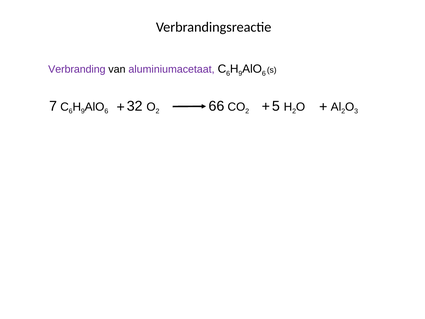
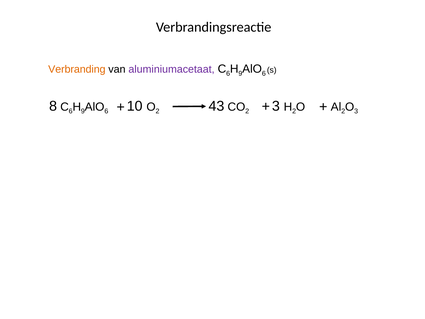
Verbranding colour: purple -> orange (77, 69)
7: 7 -> 8 (53, 106)
32: 32 -> 10 (135, 106)
66: 66 -> 43 (216, 106)
2 5: 5 -> 3 (276, 106)
